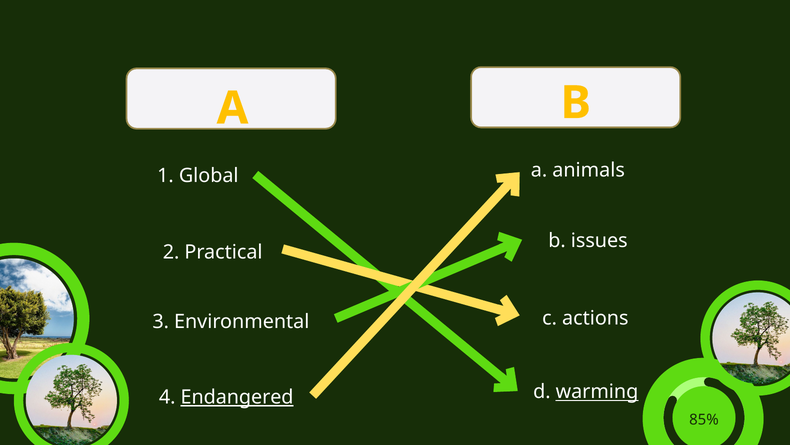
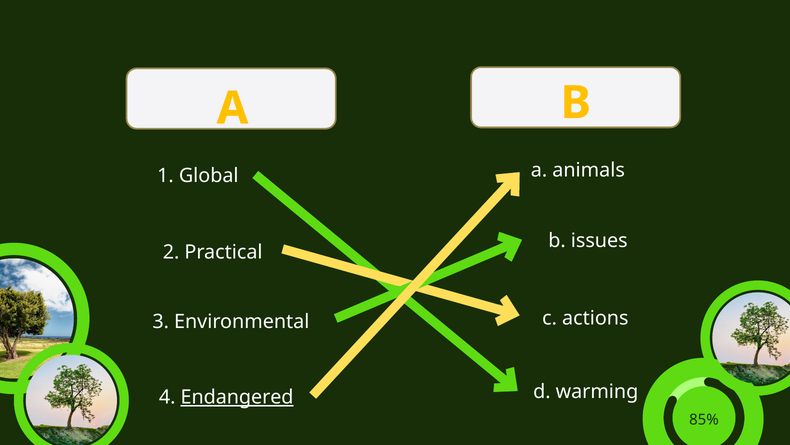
warming underline: present -> none (597, 391)
